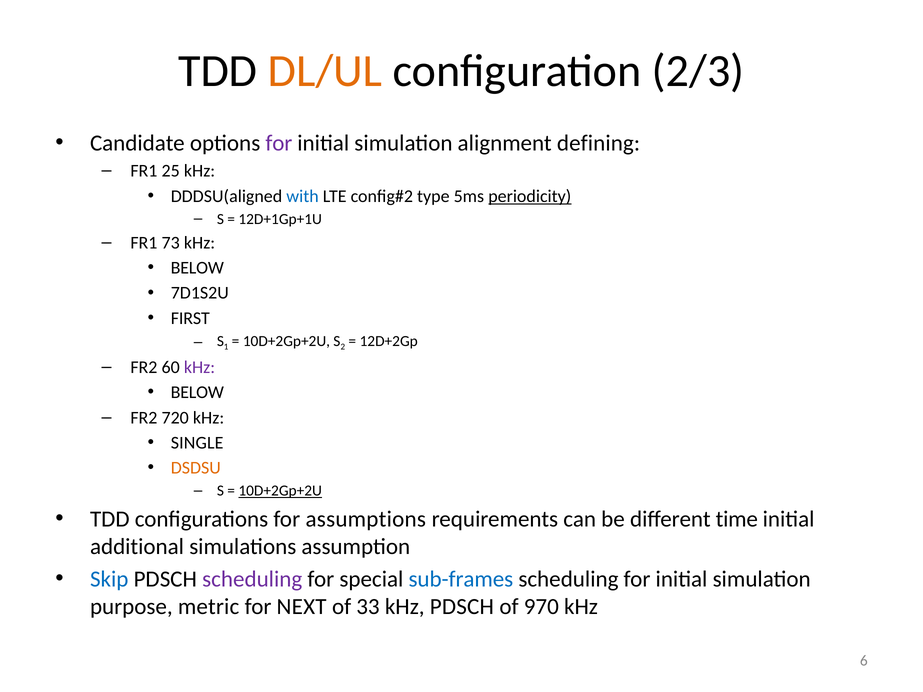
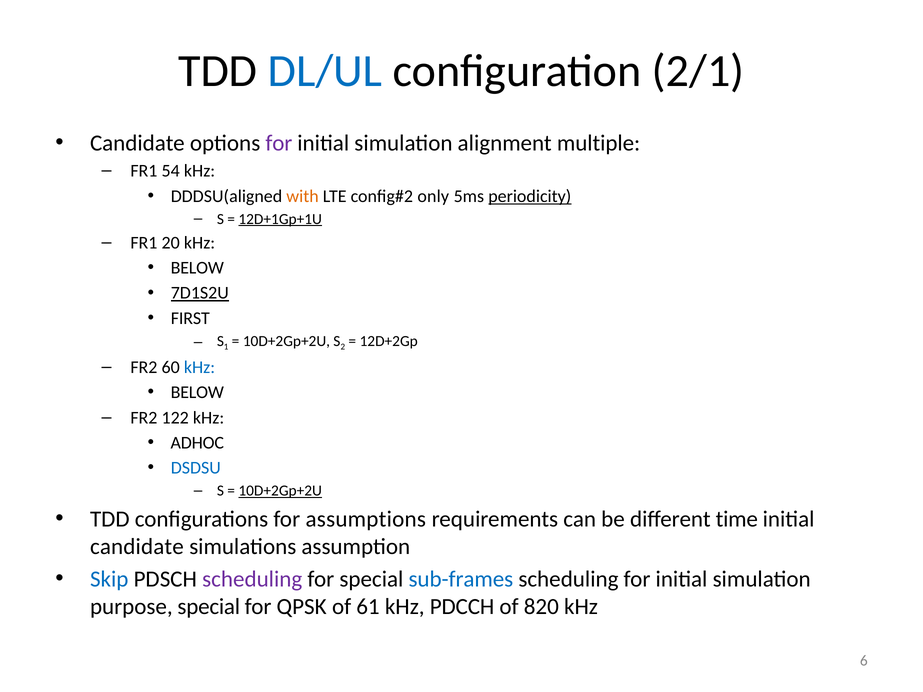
DL/UL colour: orange -> blue (325, 71)
2/3: 2/3 -> 2/1 (698, 71)
defining: defining -> multiple (599, 143)
25: 25 -> 54 (171, 171)
with colour: blue -> orange (303, 196)
type: type -> only (433, 196)
12D+1Gp+1U underline: none -> present (280, 219)
73: 73 -> 20 (171, 243)
7D1S2U underline: none -> present (200, 293)
kHz colour: purple -> blue (199, 367)
720: 720 -> 122 (175, 418)
SINGLE: SINGLE -> ADHOC (197, 443)
DSDSU colour: orange -> blue (196, 468)
additional: additional -> candidate (137, 547)
purpose metric: metric -> special (209, 607)
NEXT: NEXT -> QPSK (302, 607)
33: 33 -> 61 (368, 607)
kHz PDSCH: PDSCH -> PDCCH (462, 607)
970: 970 -> 820 (541, 607)
